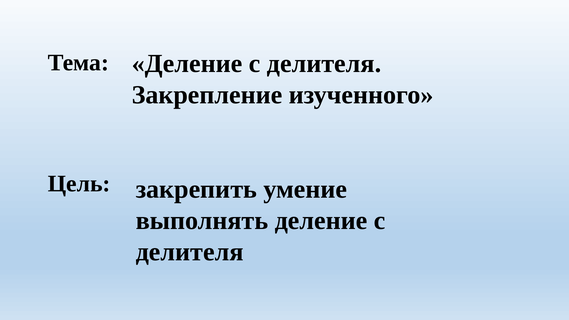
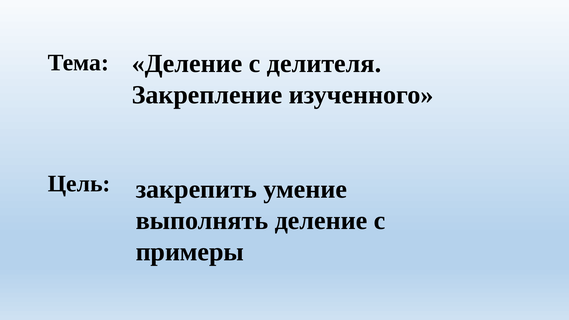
делителя: делителя -> примеры (190, 252)
